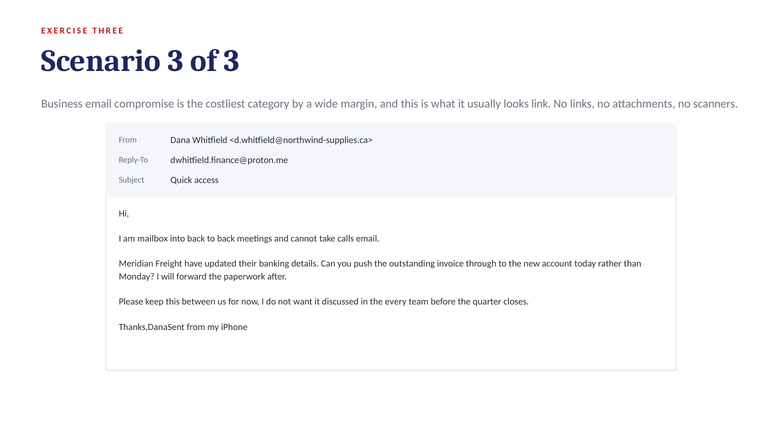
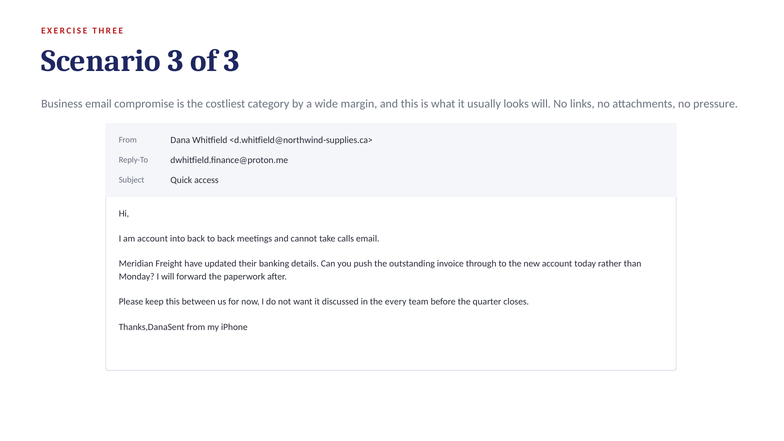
looks link: link -> will (541, 104)
scanners: scanners -> pressure (716, 104)
am mailbox: mailbox -> account (153, 239)
